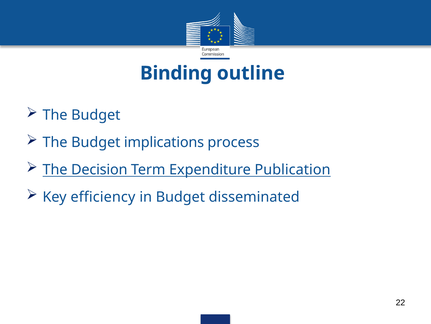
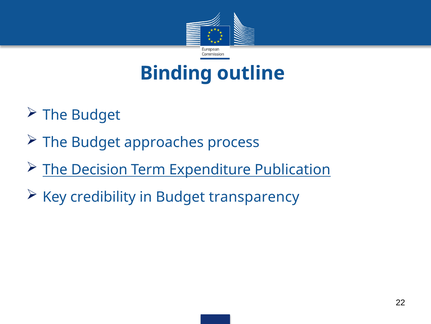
implications: implications -> approaches (164, 142)
efficiency: efficiency -> credibility (103, 197)
disseminated: disseminated -> transparency (254, 197)
